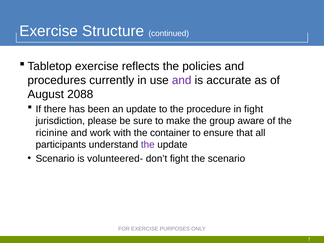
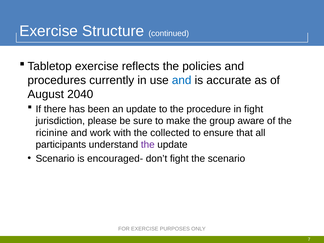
and colour: purple -> blue (182, 80)
2088: 2088 -> 2040 (80, 94)
container: container -> collected (170, 133)
volunteered-: volunteered- -> encouraged- (115, 159)
